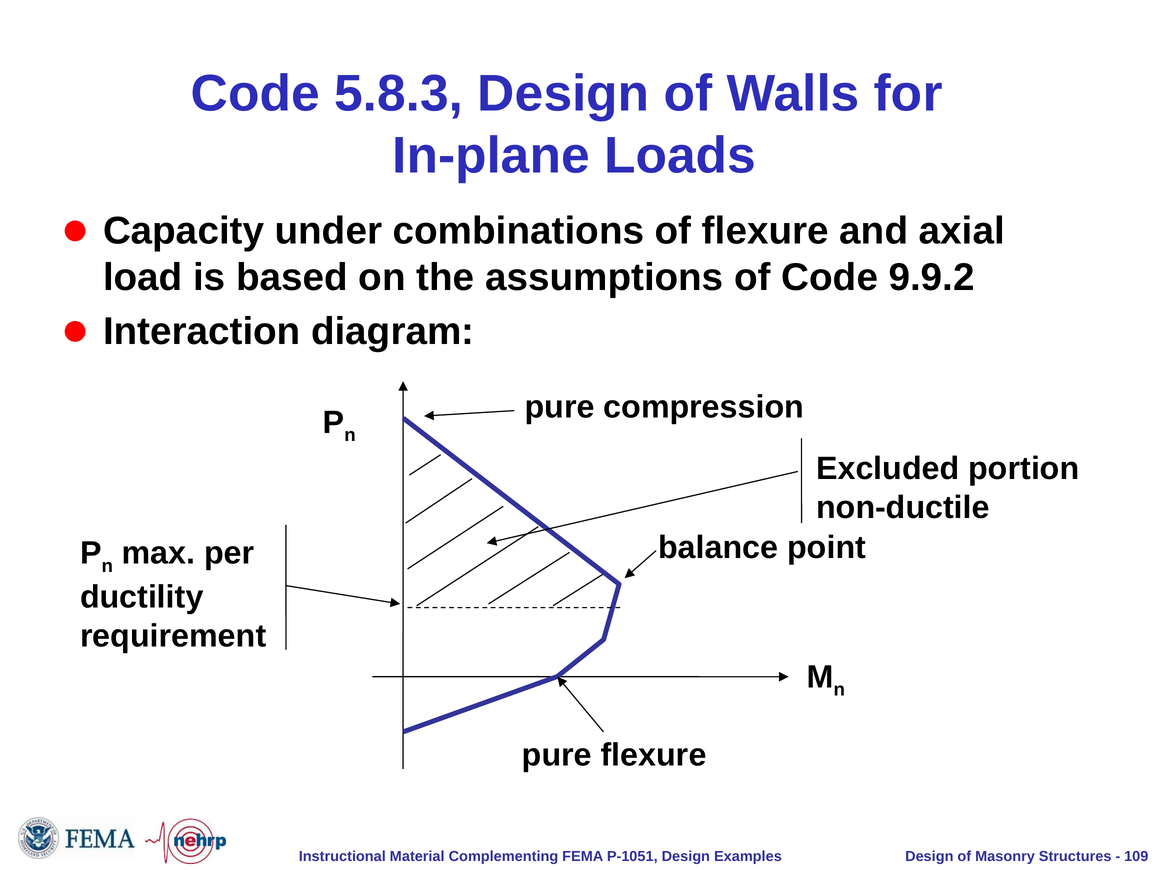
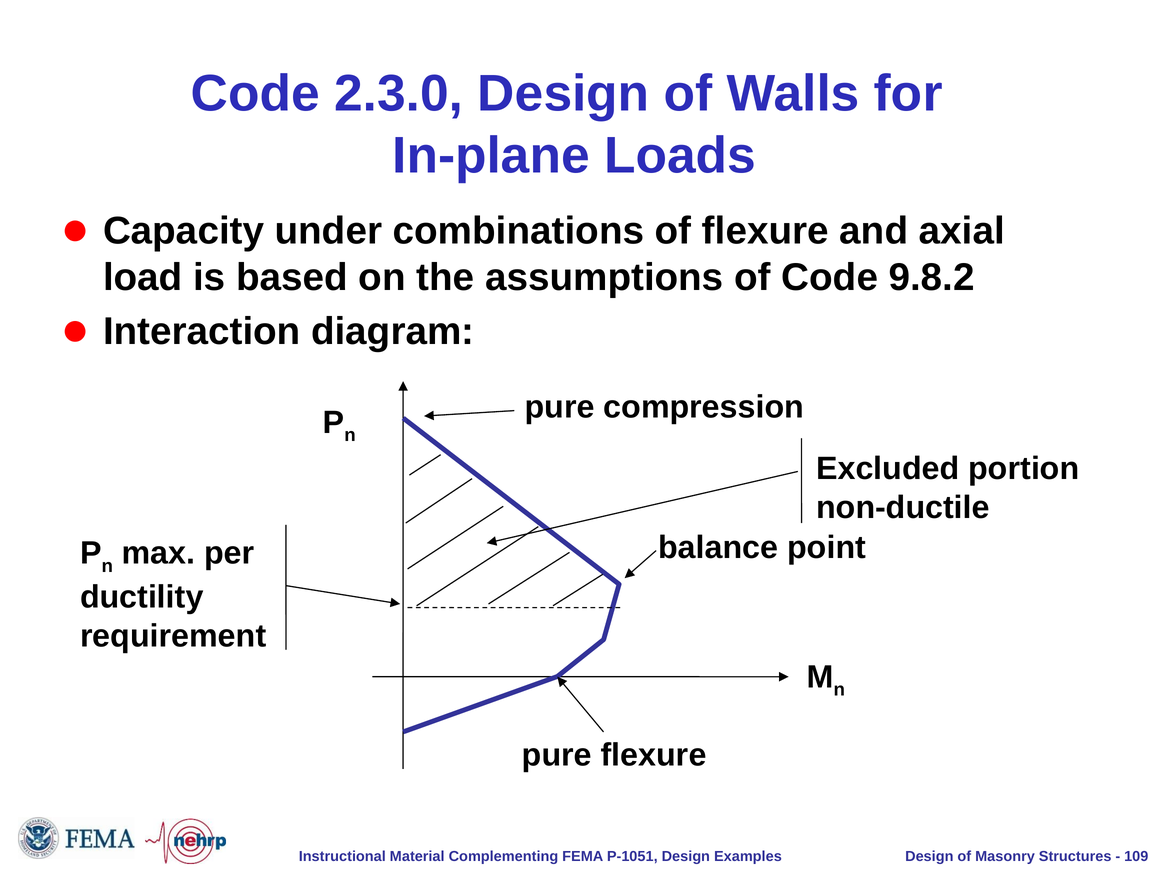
5.8.3: 5.8.3 -> 2.3.0 (399, 94)
9.9.2: 9.9.2 -> 9.8.2 (932, 277)
